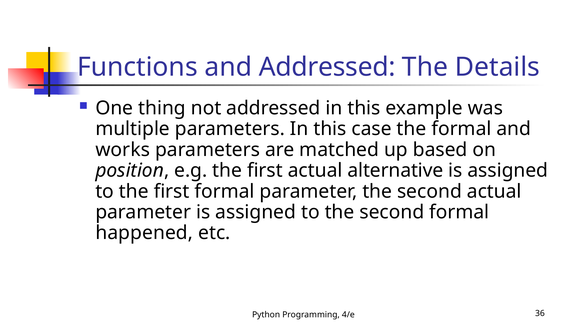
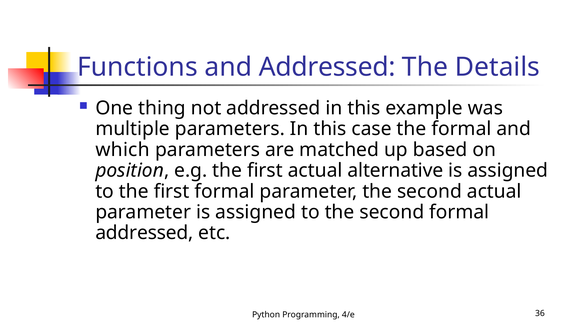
works: works -> which (123, 150)
happened: happened -> addressed (144, 233)
